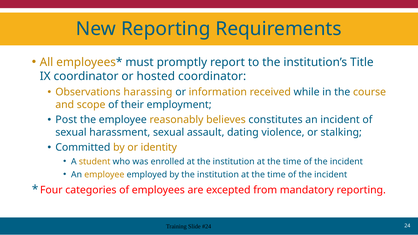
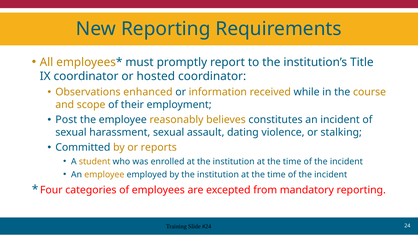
harassing: harassing -> enhanced (148, 92)
identity: identity -> reports (159, 148)
